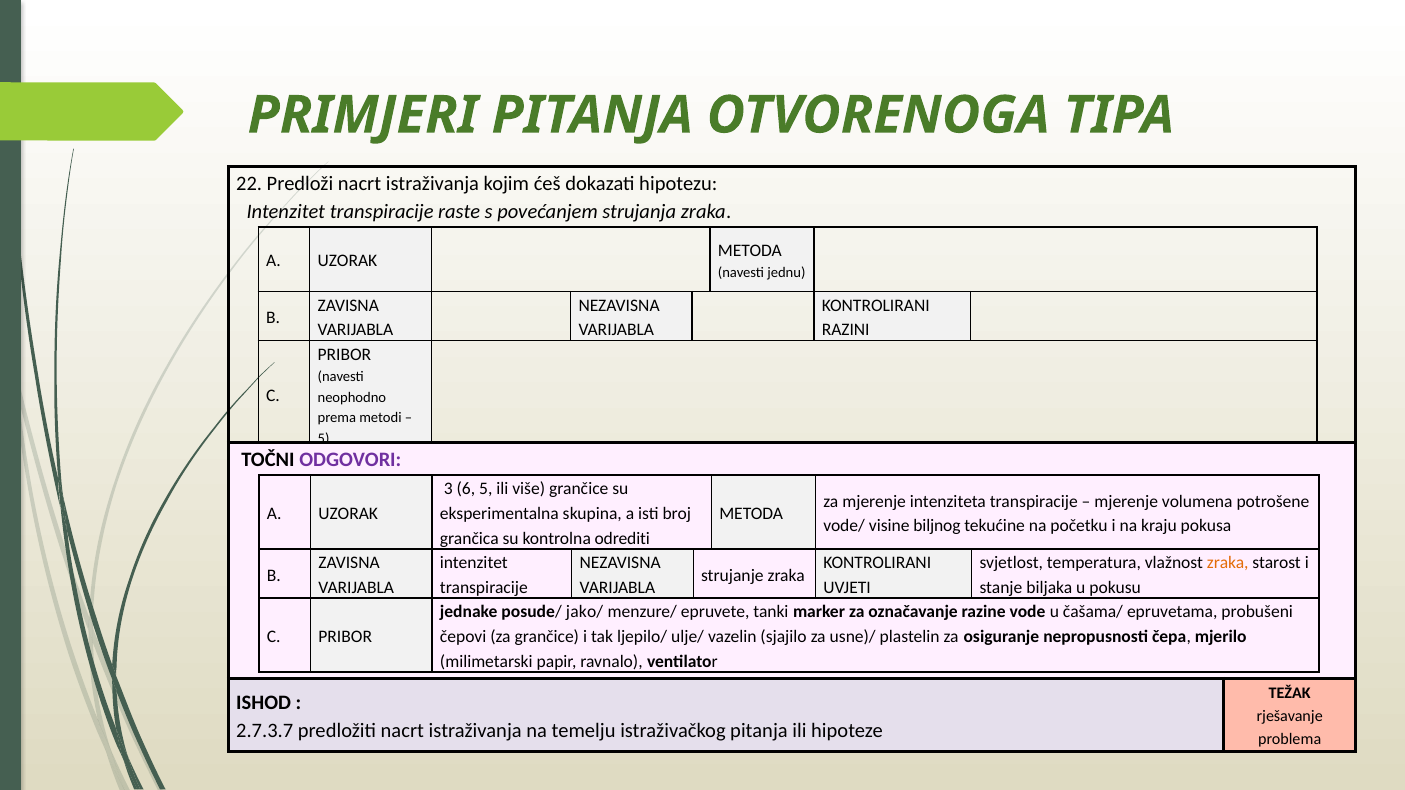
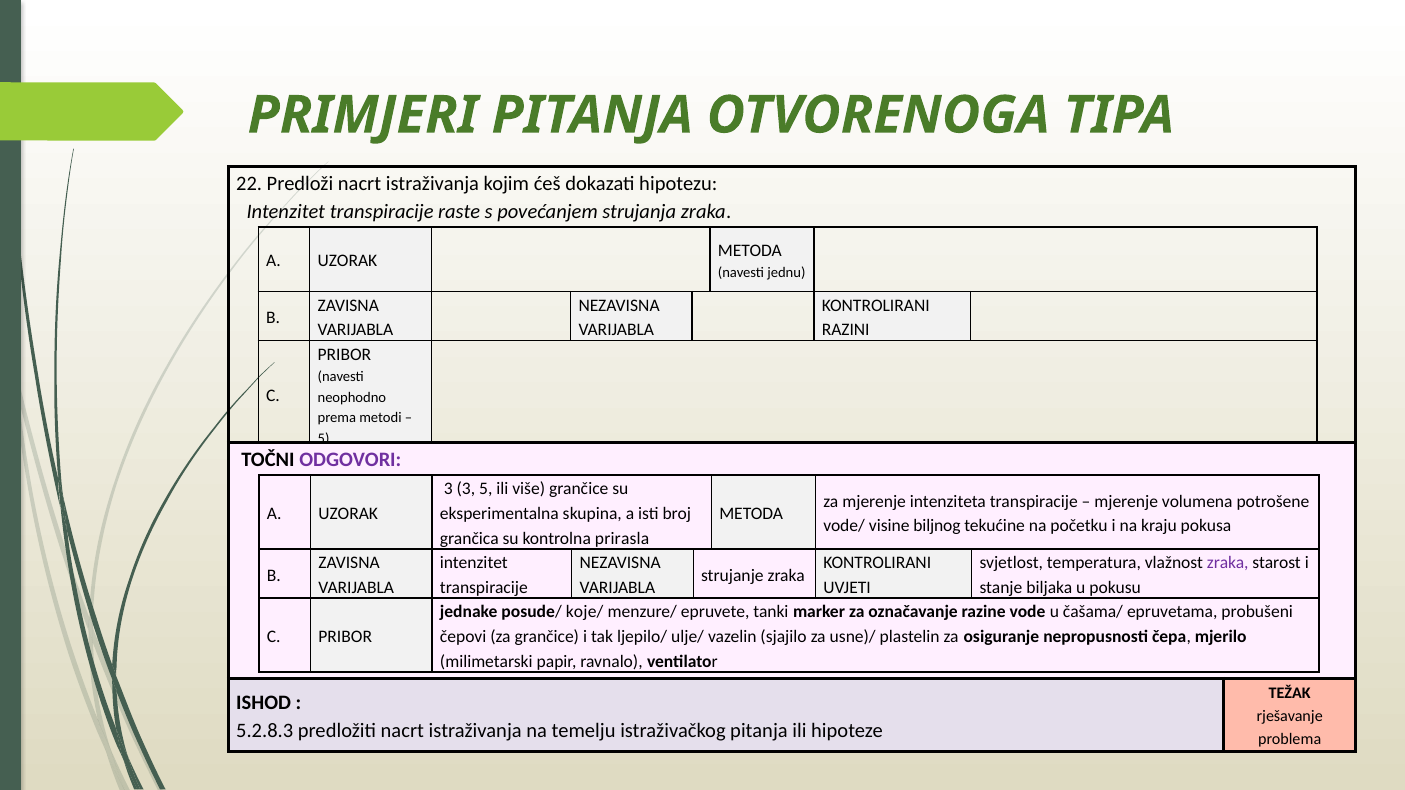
3 6: 6 -> 3 (466, 489)
odrediti: odrediti -> prirasla (622, 539)
zraka colour: orange -> purple (1228, 563)
jako/: jako/ -> koje/ (585, 612)
2.7.3.7: 2.7.3.7 -> 5.2.8.3 (265, 731)
